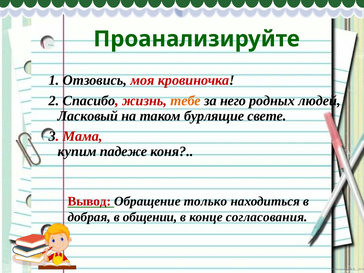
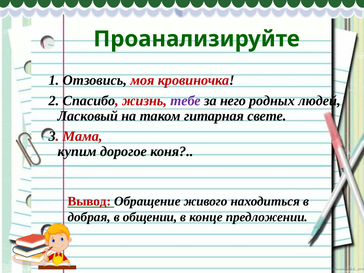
тебе colour: orange -> purple (186, 101)
бурлящие: бурлящие -> гитарная (214, 116)
падеже: падеже -> дорогое (123, 151)
только: только -> живого (206, 201)
согласования: согласования -> предложении (267, 217)
